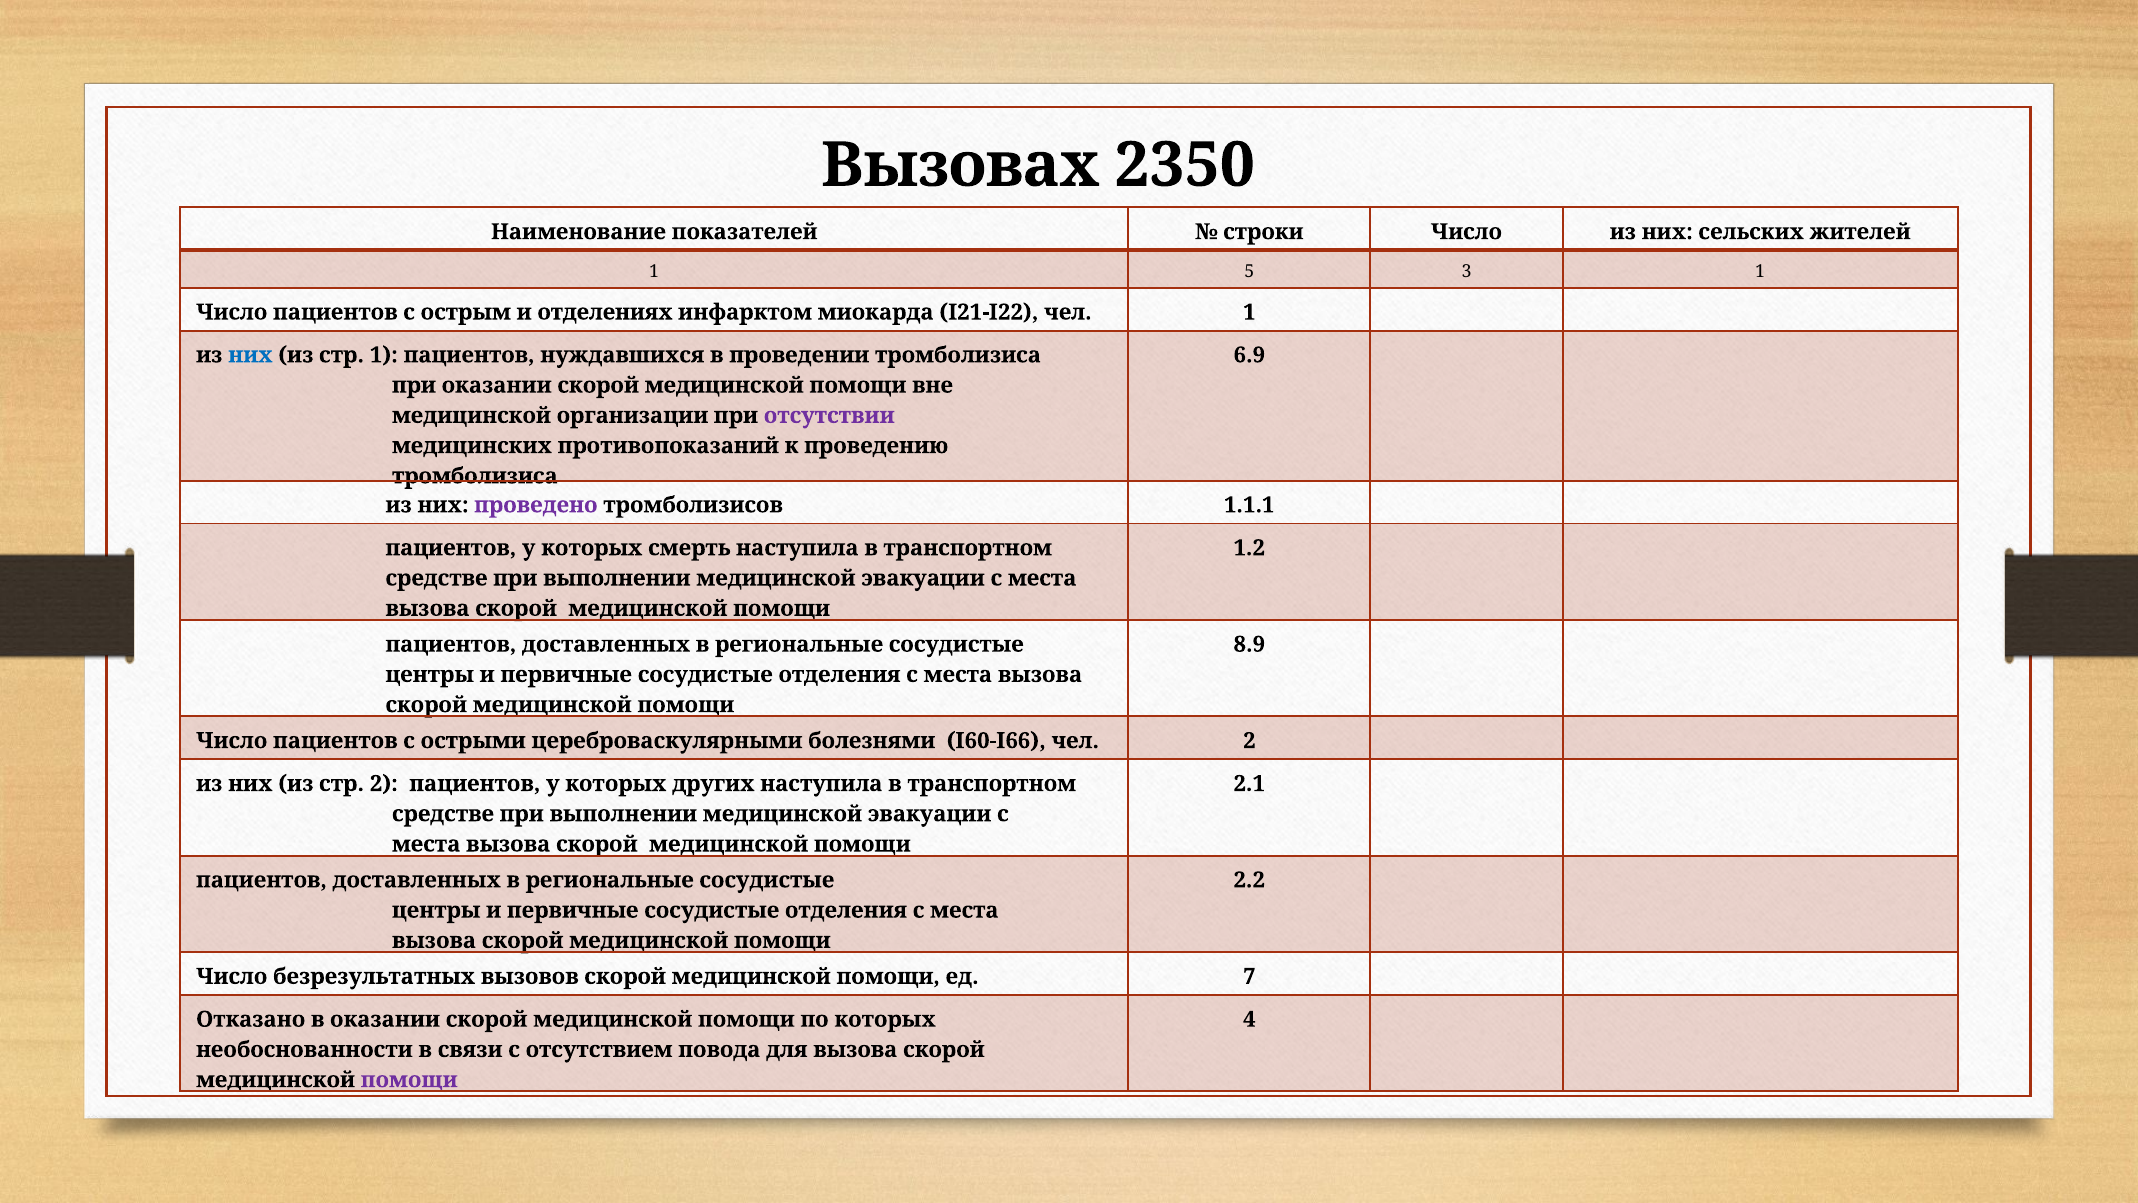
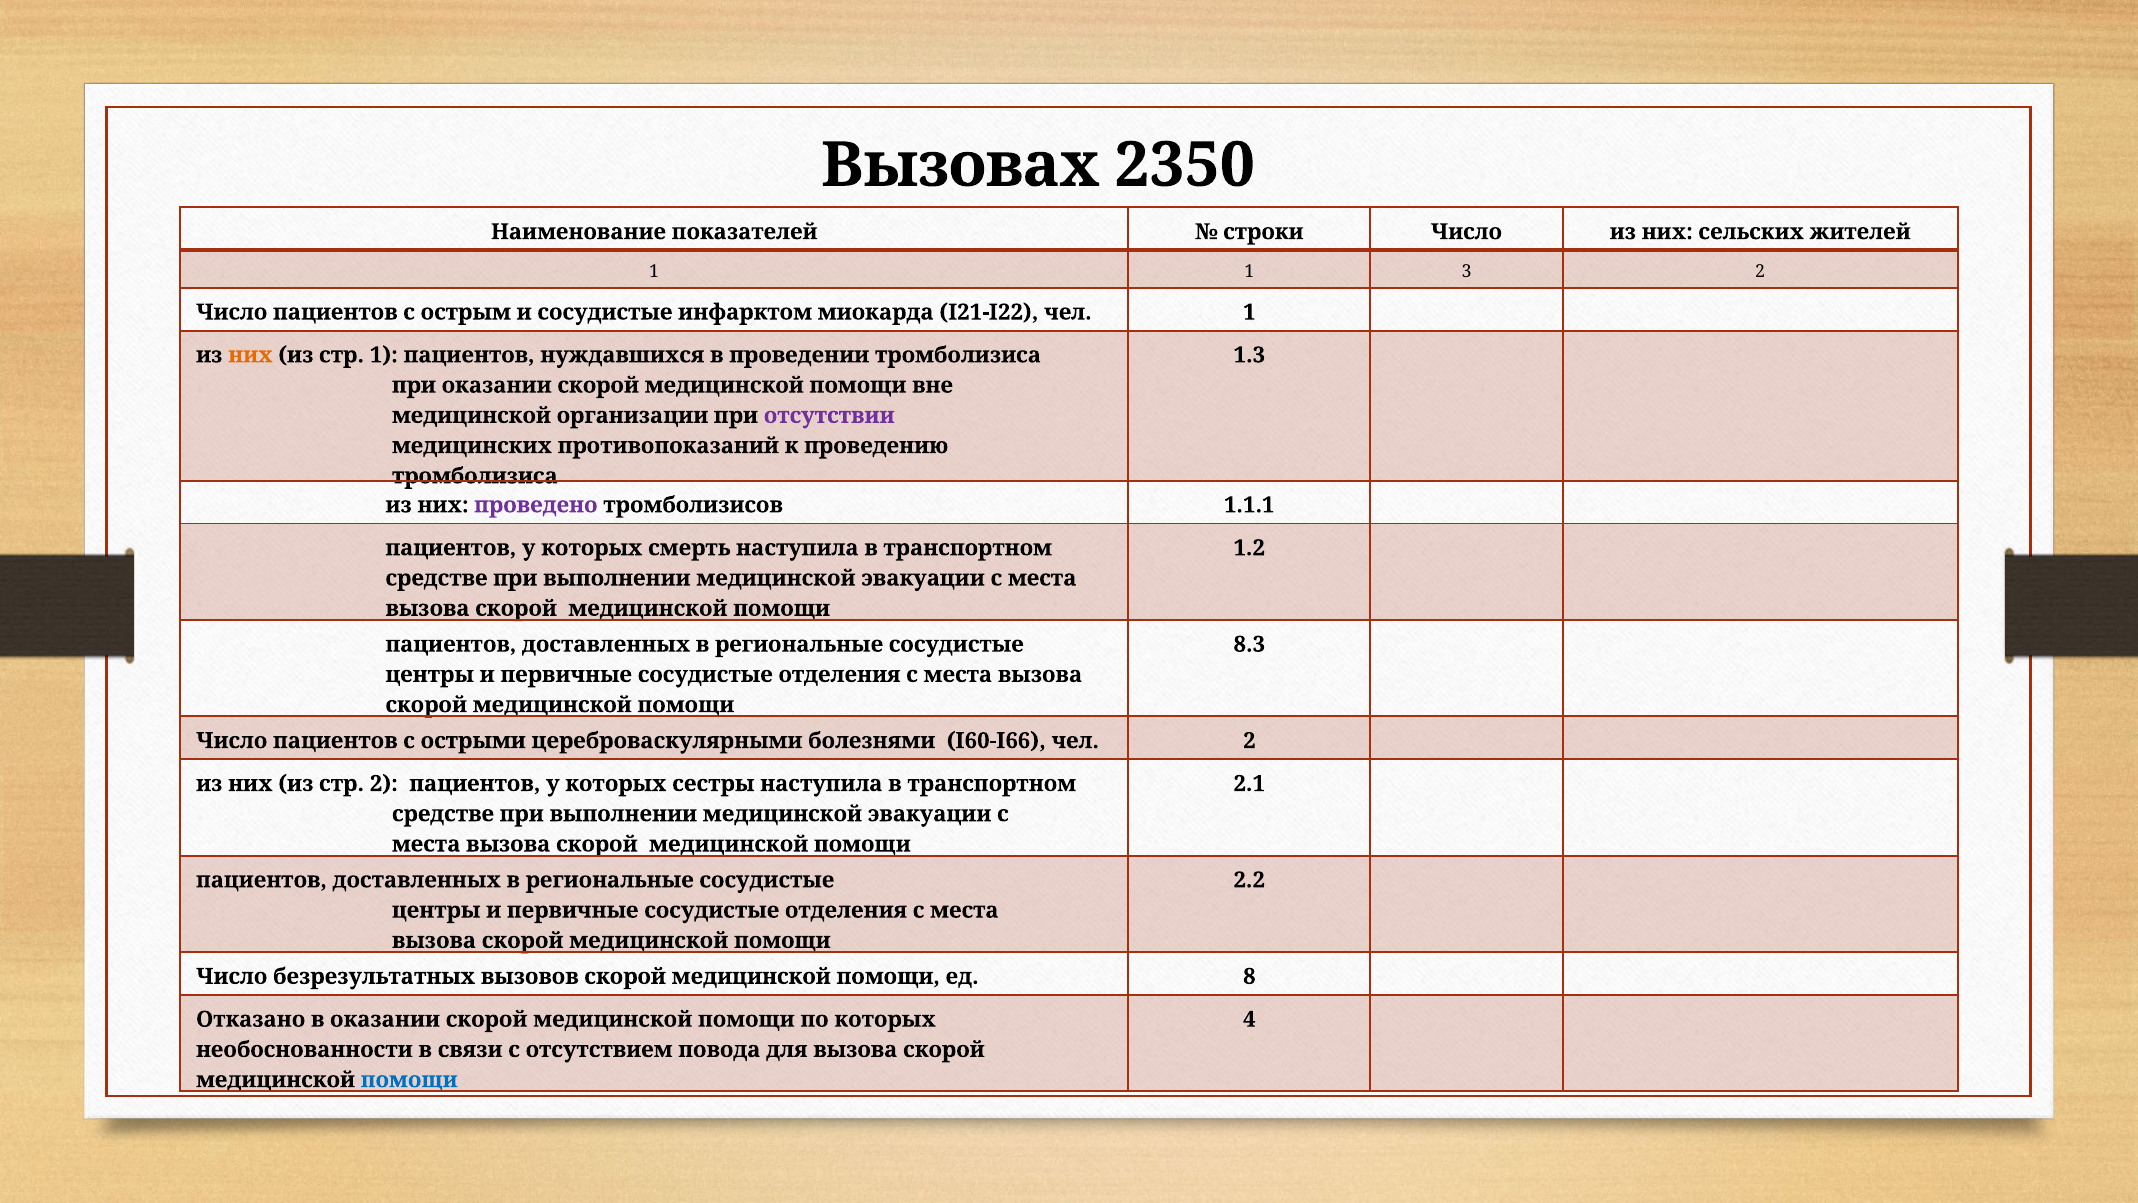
1 5: 5 -> 1 (1249, 272)
3 1: 1 -> 2 (1760, 272)
и отделениях: отделениях -> сосудистые (605, 312)
них colour: blue -> orange (250, 355)
6.9: 6.9 -> 1.3 (1249, 355)
8.9: 8.9 -> 8.3 (1249, 644)
других: других -> сестры (713, 783)
7: 7 -> 8 (1249, 976)
помощи colour: purple -> blue (409, 1080)
